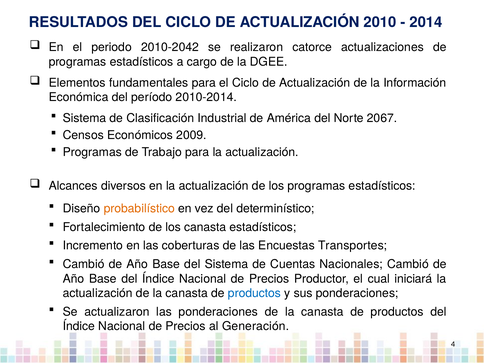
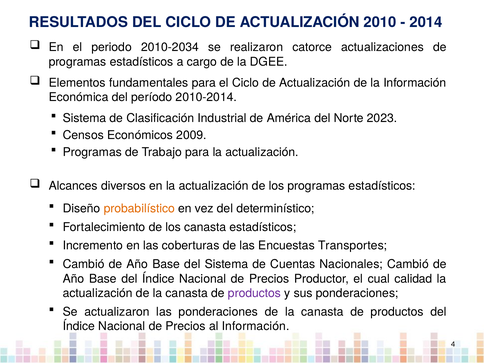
2010-2042: 2010-2042 -> 2010-2034 (170, 47)
2067: 2067 -> 2023 (382, 118)
iniciará: iniciará -> calidad (413, 279)
productos colour: blue -> purple (254, 293)
al Generación: Generación -> Información (256, 326)
